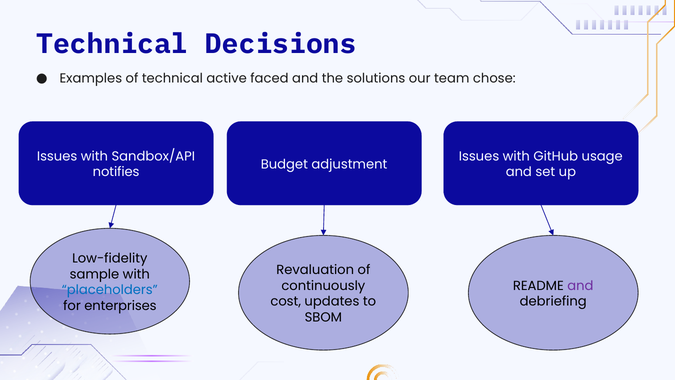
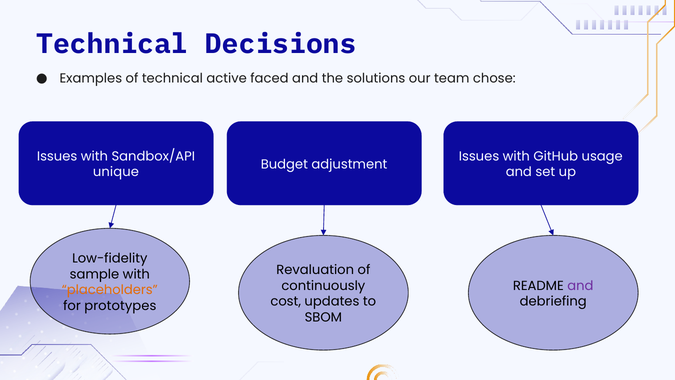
notifies: notifies -> unique (116, 172)
placeholders colour: blue -> orange (110, 290)
enterprises: enterprises -> prototypes (120, 305)
